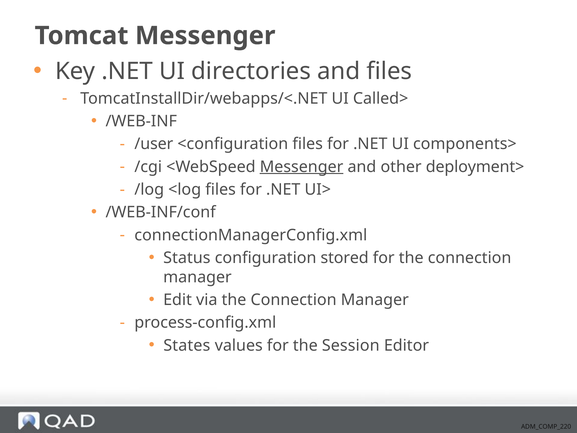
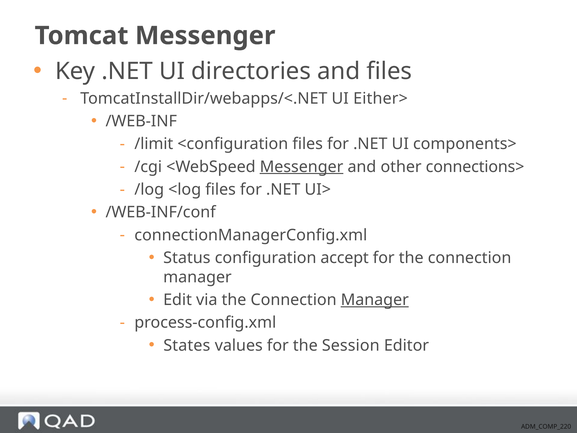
Called>: Called> -> Either> (380, 98)
/user: /user -> /limit (154, 144)
deployment>: deployment> -> connections> (475, 167)
stored: stored -> accept (345, 258)
Manager underline: none -> present (375, 300)
